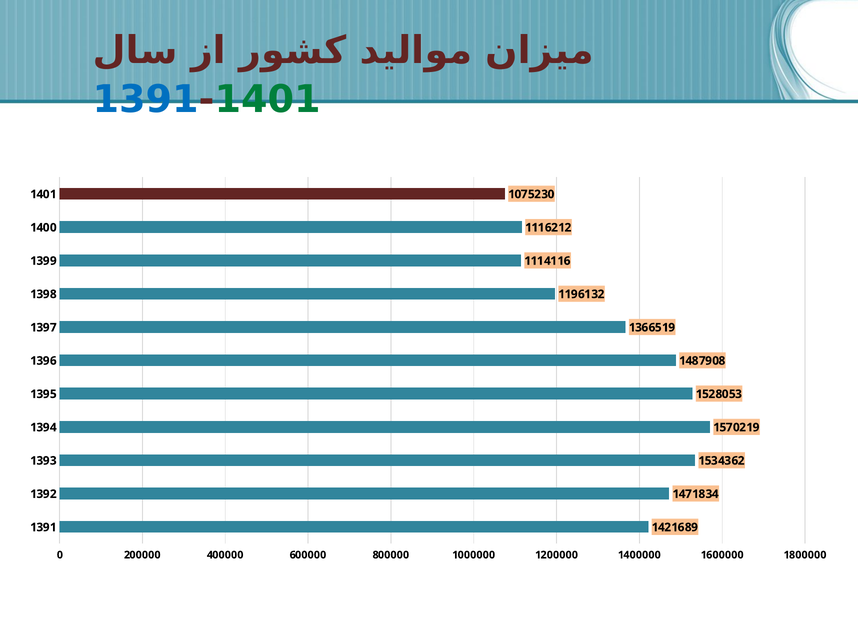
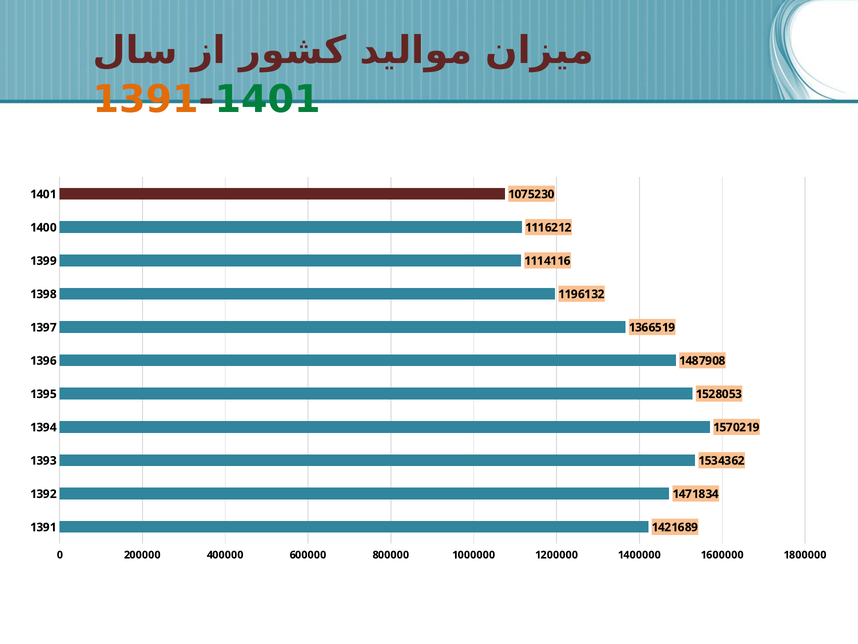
1391 colour: blue -> orange (146, 100)
